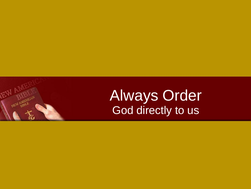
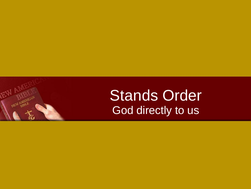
Always: Always -> Stands (134, 95)
